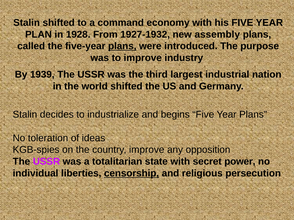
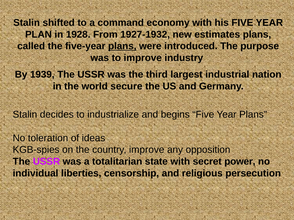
assembly: assembly -> estimates (217, 34)
world shifted: shifted -> secure (126, 86)
censorship underline: present -> none (132, 174)
